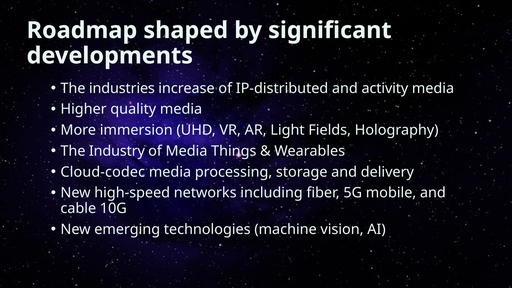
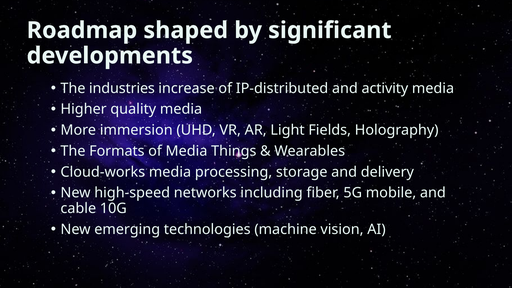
Industry: Industry -> Formats (117, 151)
Cloud-codec: Cloud-codec -> Cloud-works (103, 172)
